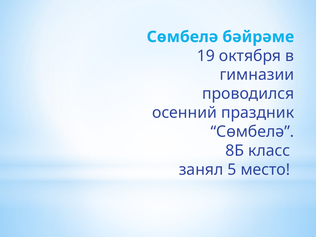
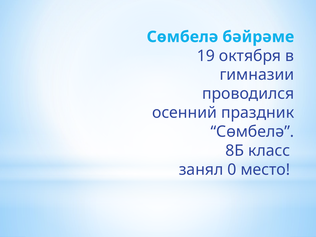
5: 5 -> 0 (232, 170)
